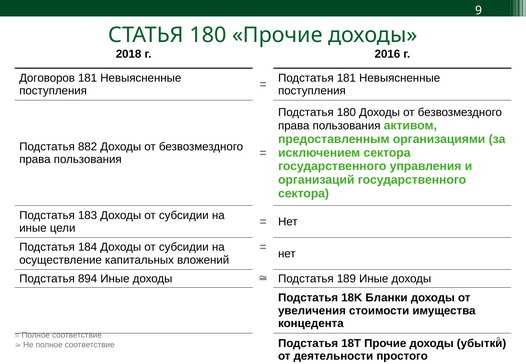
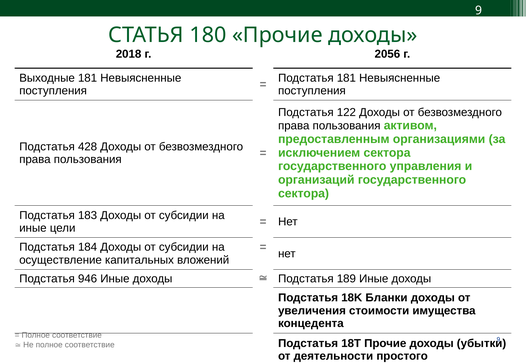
2016: 2016 -> 2056 (387, 54)
Договоров: Договоров -> Выходные (47, 78)
Подстатья 180: 180 -> 122 (346, 112)
882: 882 -> 428 (88, 147)
894: 894 -> 946 (88, 279)
